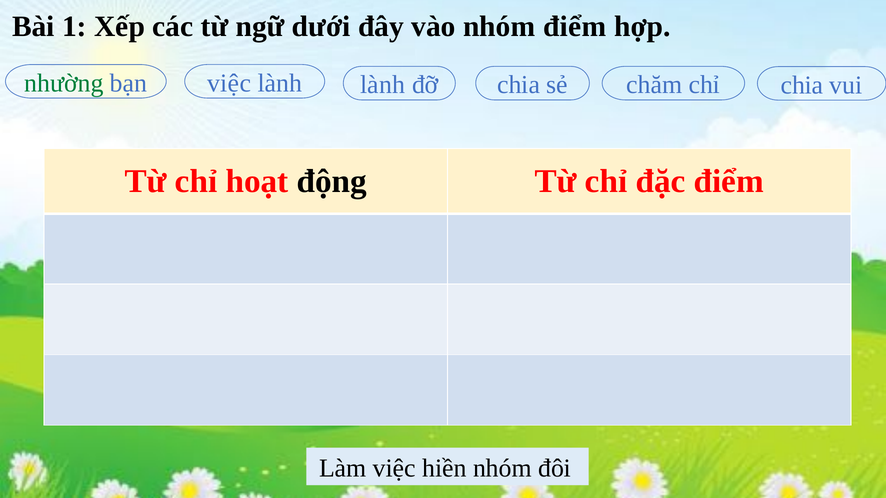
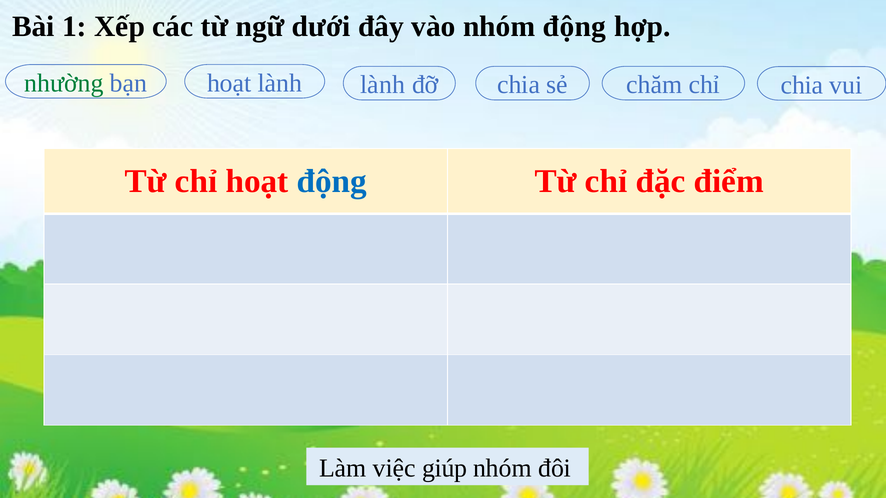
nhóm điểm: điểm -> động (575, 27)
việc: việc -> hoạt (229, 83)
động colour: black -> blue (332, 181)
hiền: hiền -> giúp (445, 469)
